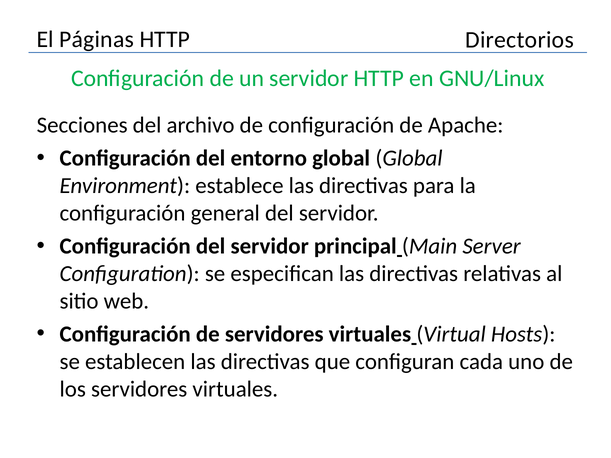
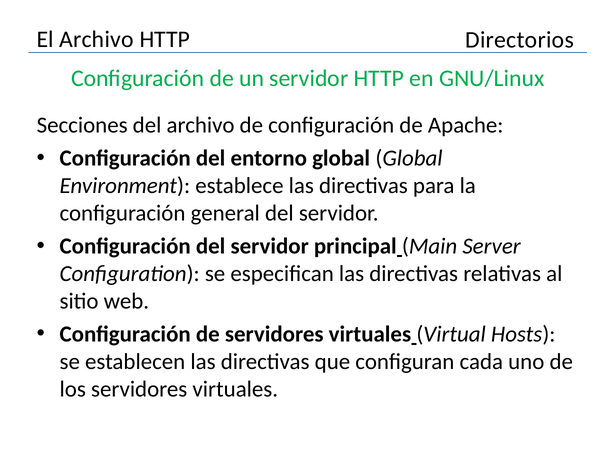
El Páginas: Páginas -> Archivo (97, 39)
